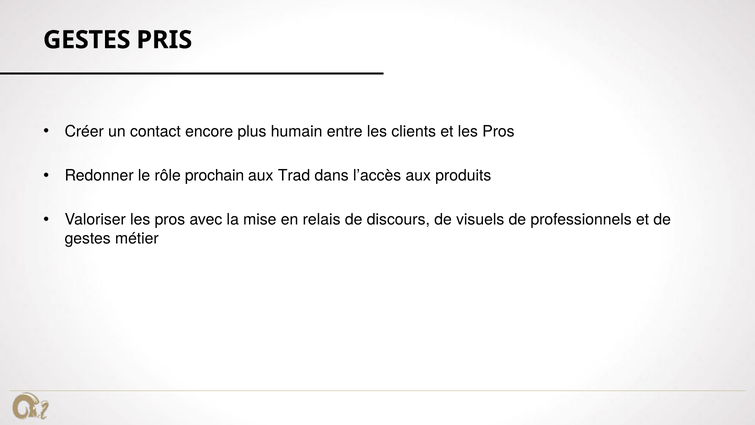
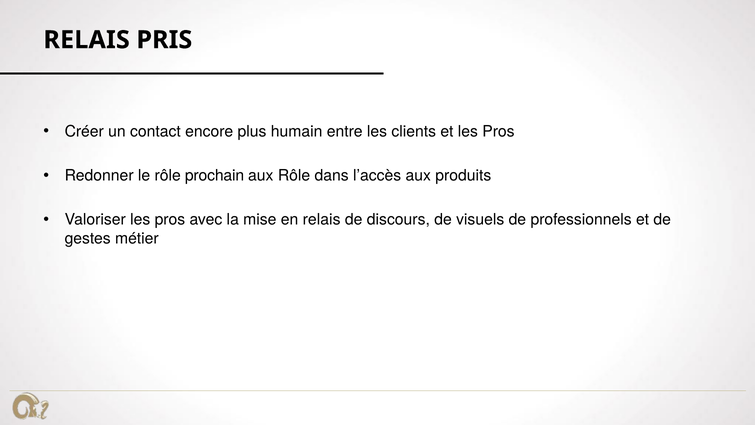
GESTES: GESTES -> RELAIS (87, 40)
aux Trad: Trad -> Rôle (294, 176)
